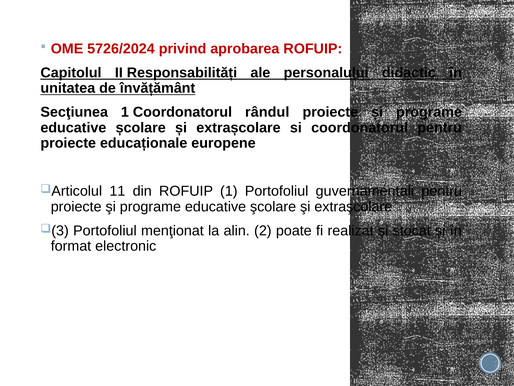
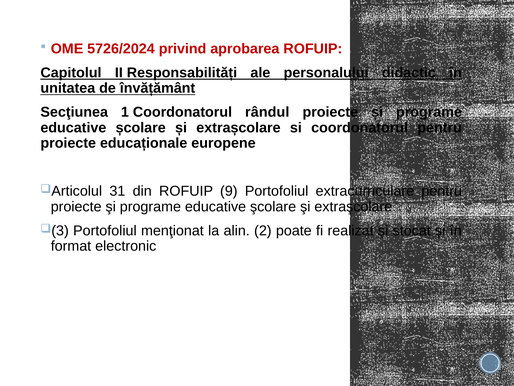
11: 11 -> 31 (117, 191)
ROFUIP 1: 1 -> 9 (229, 191)
guvernamentali: guvernamentali -> extracurriculare (365, 191)
